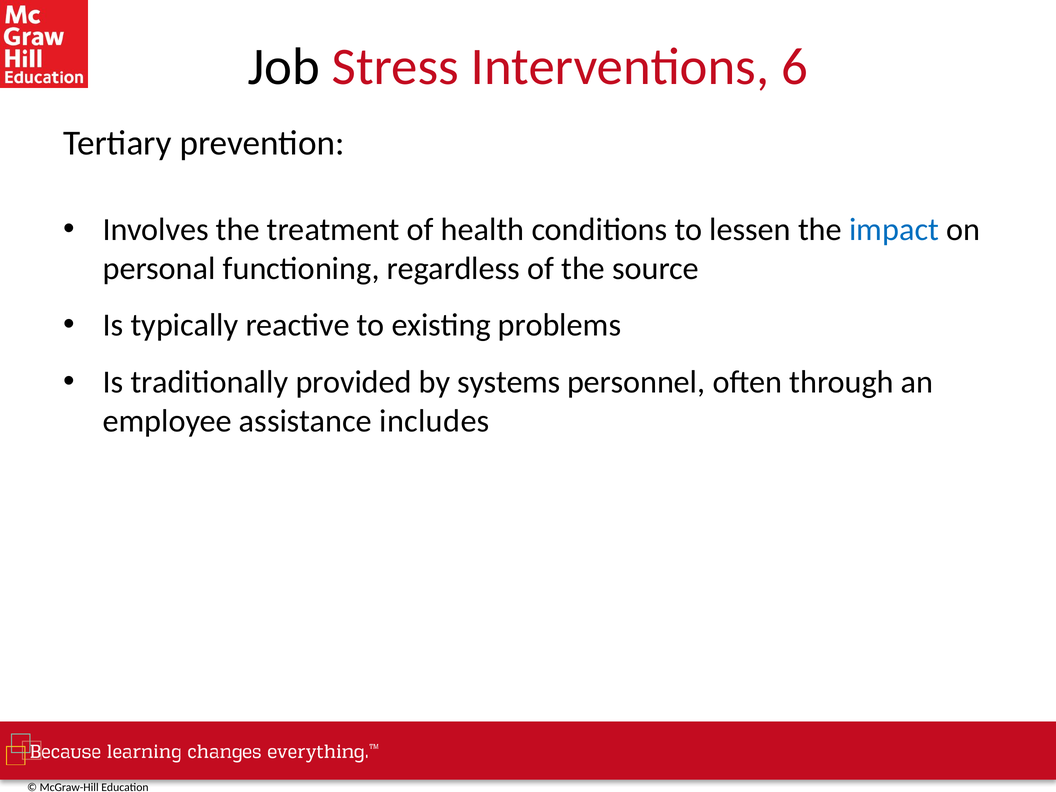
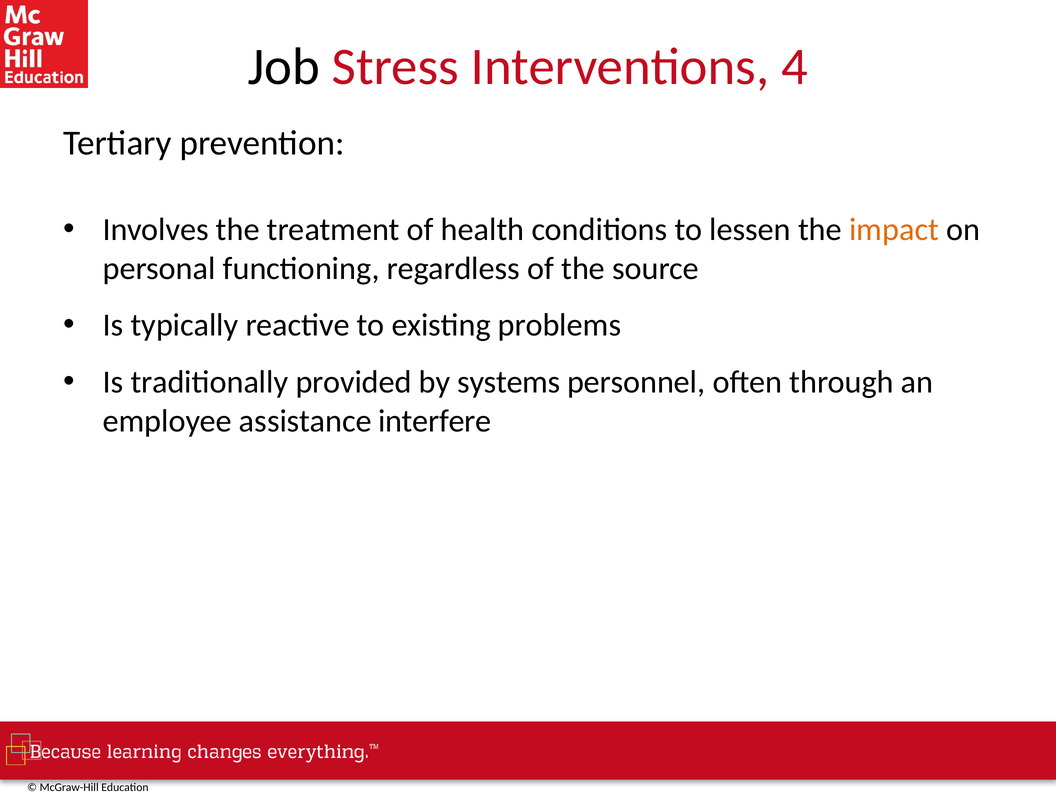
6: 6 -> 4 (795, 67)
impact colour: blue -> orange (894, 230)
includes: includes -> interfere (435, 421)
